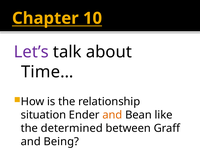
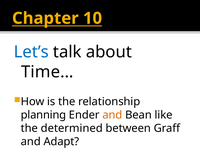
Let’s colour: purple -> blue (31, 52)
situation: situation -> planning (43, 115)
Being: Being -> Adapt (61, 142)
